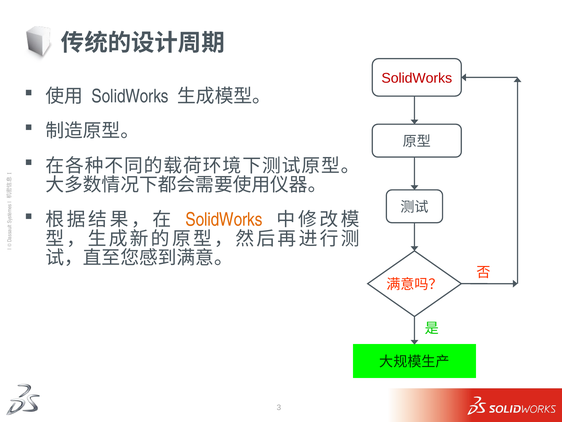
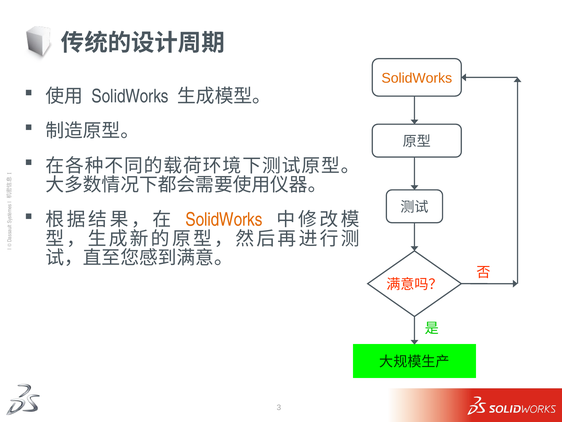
SolidWorks colour: red -> orange (417, 78)
